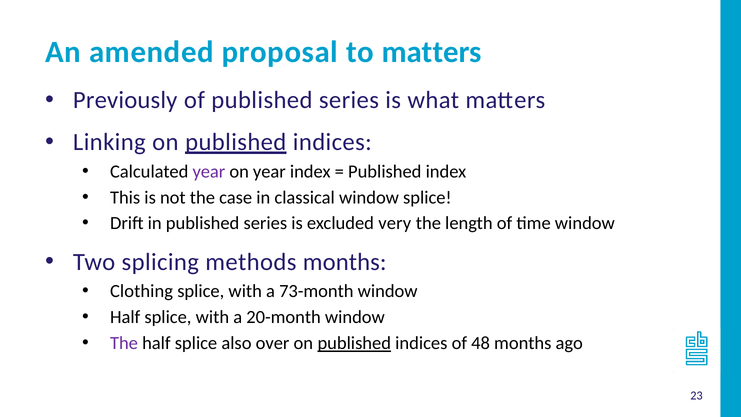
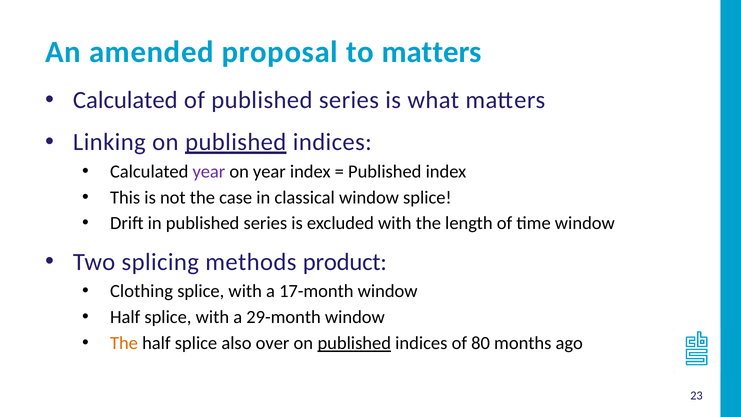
Previously: Previously -> Calculated (125, 100)
excluded very: very -> with (395, 223)
methods months: months -> product (345, 262)
73-month: 73-month -> 17-month (316, 291)
20-month: 20-month -> 29-month (284, 317)
The colour: purple -> orange (124, 343)
48: 48 -> 80 (481, 343)
